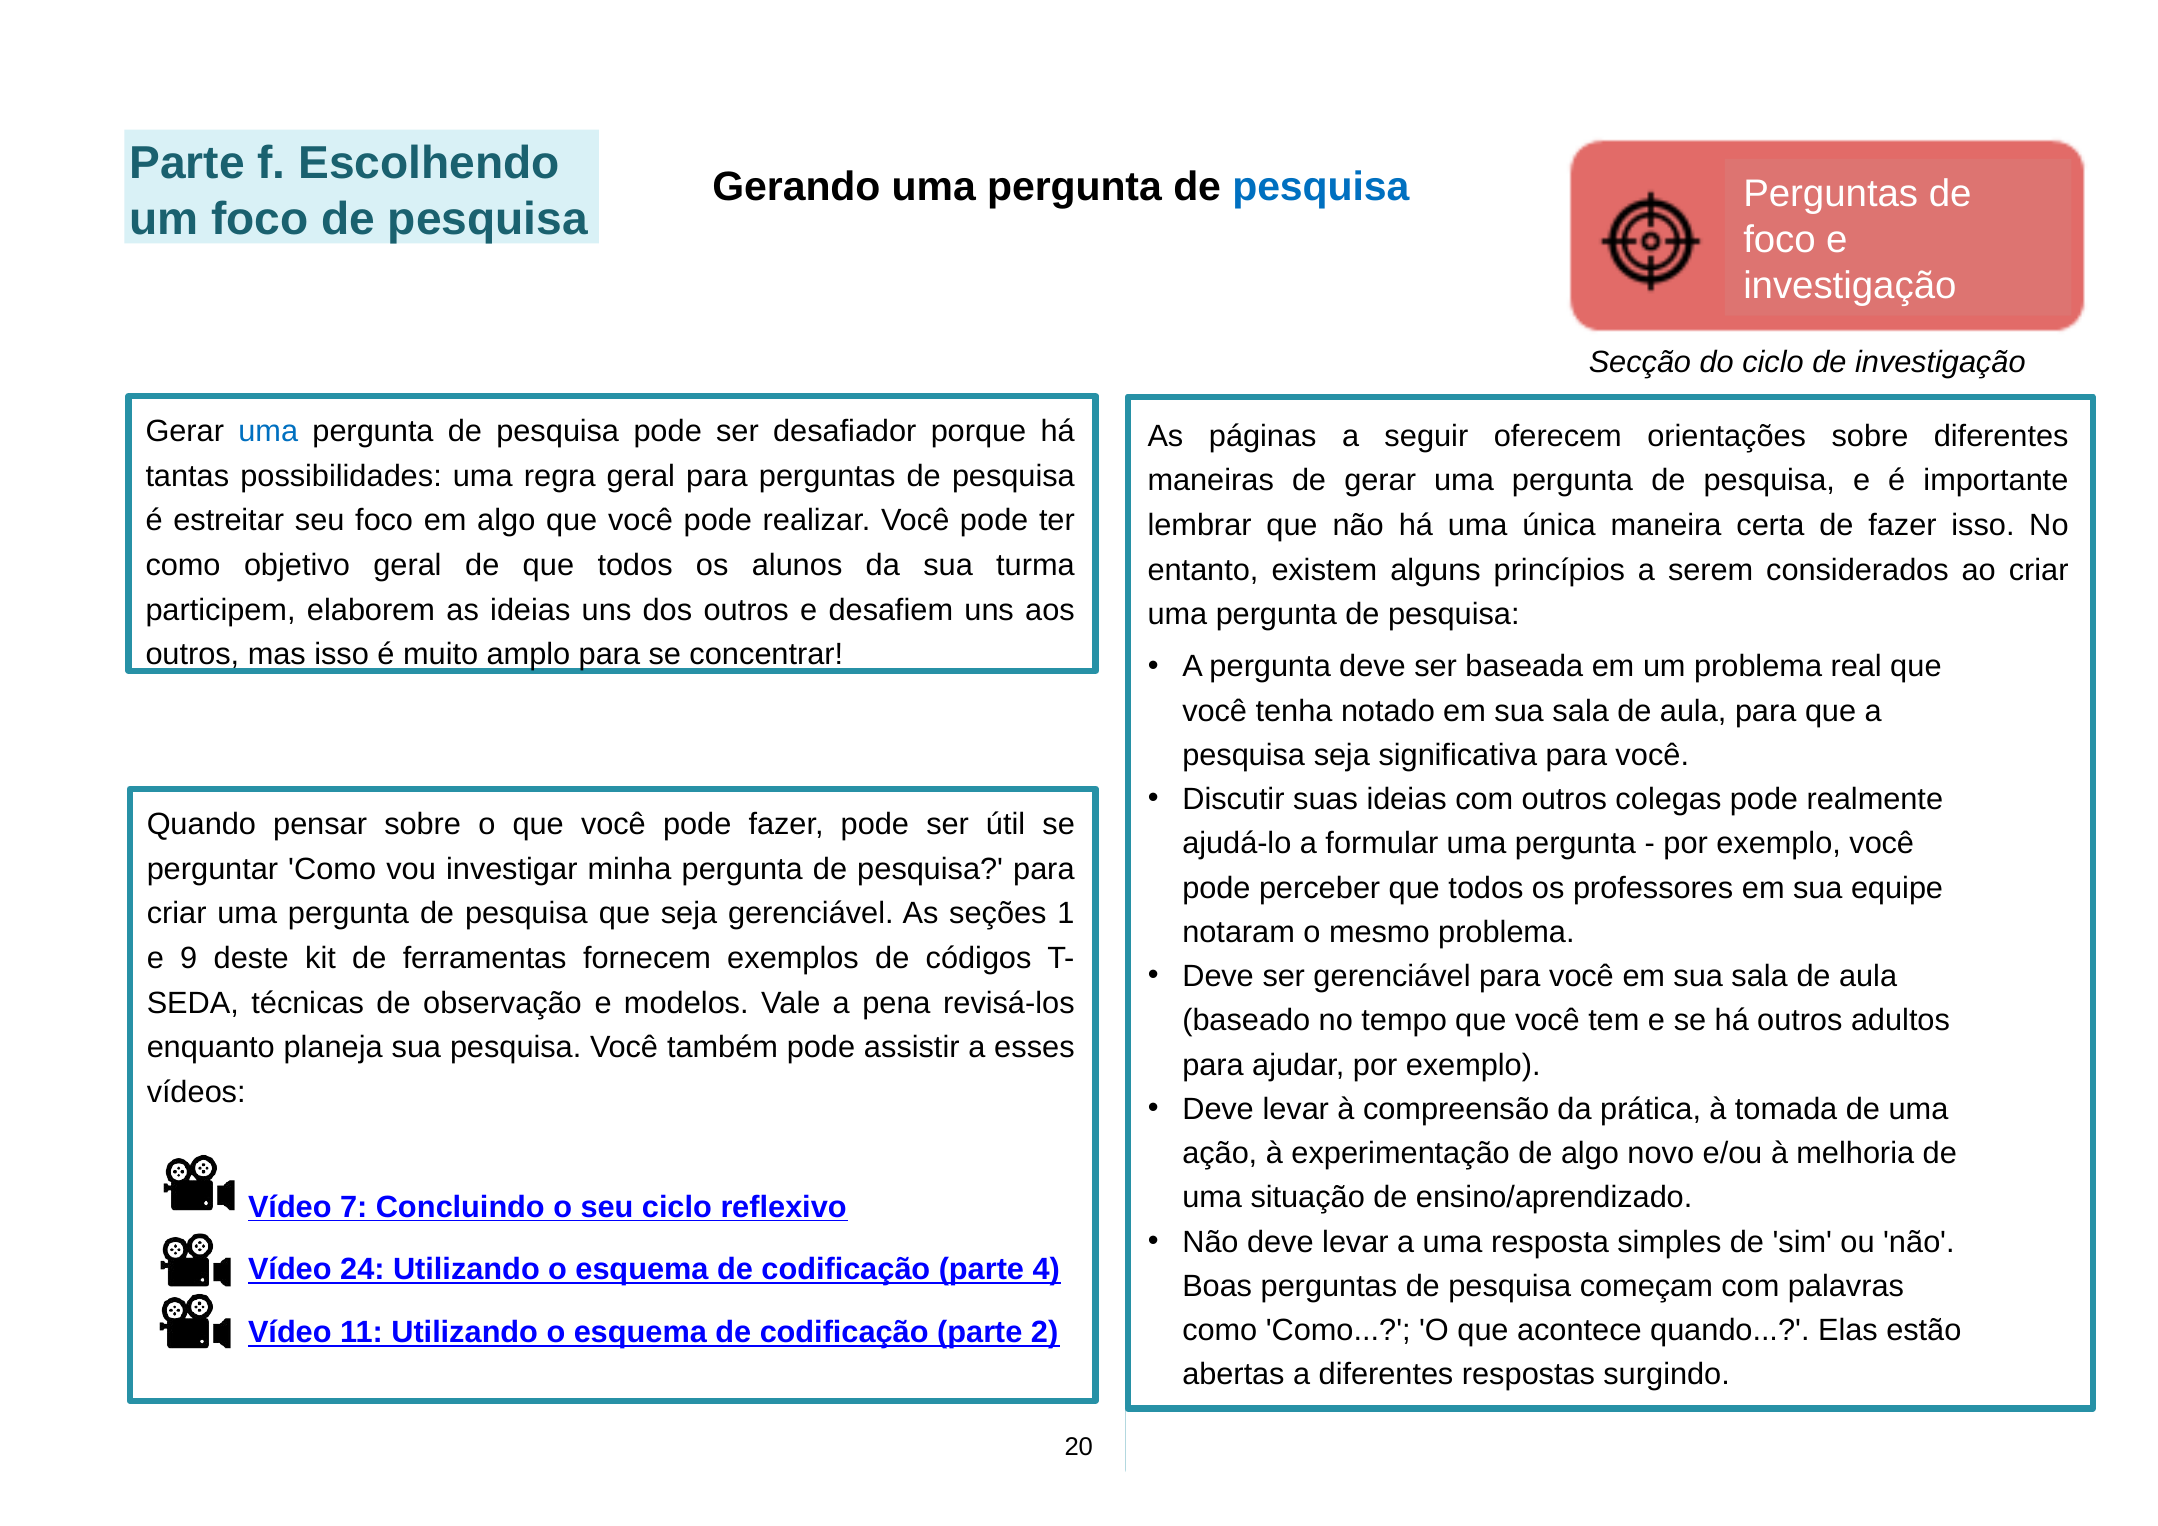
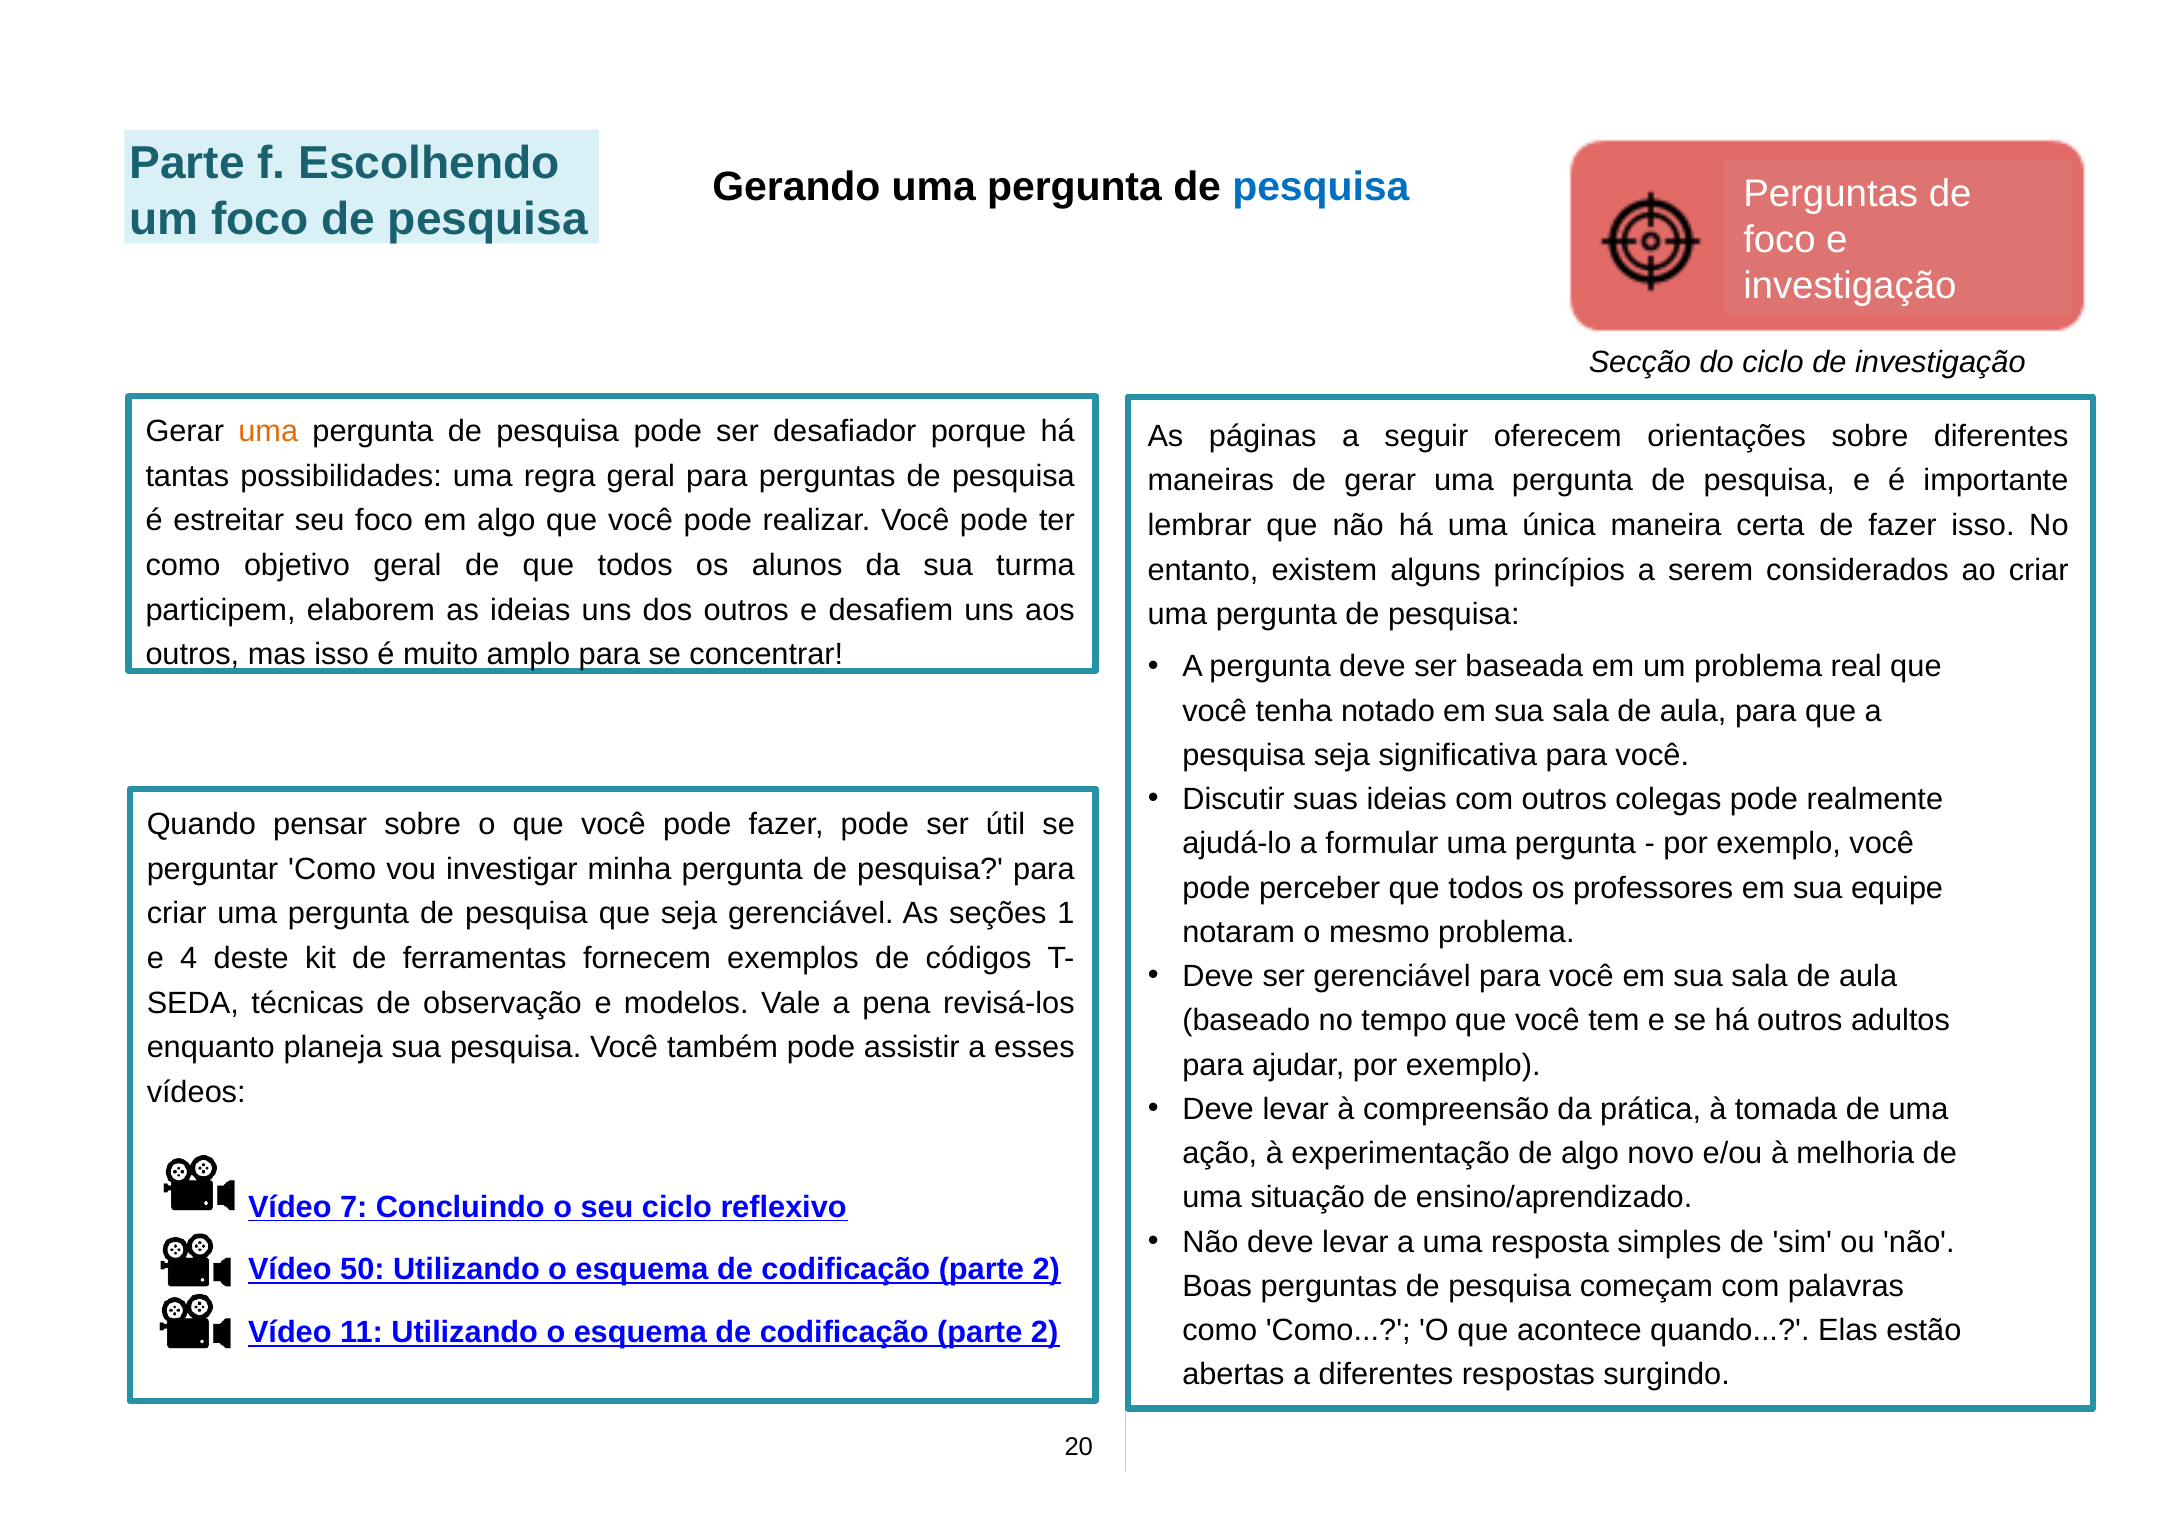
uma colour: blue -> orange (268, 432)
9: 9 -> 4 (189, 959)
24: 24 -> 50 (362, 1270)
4: 4 -> 2 (1046, 1270)
